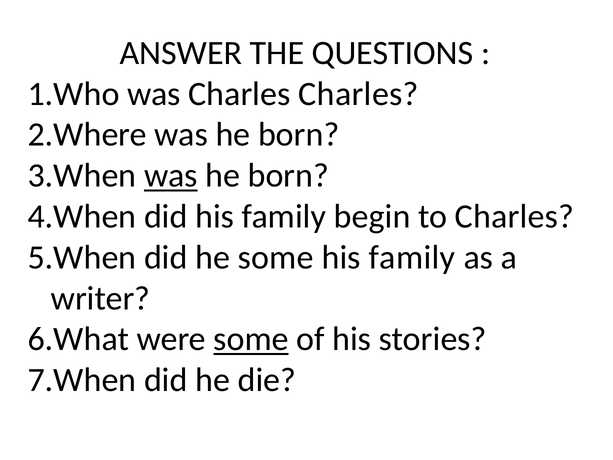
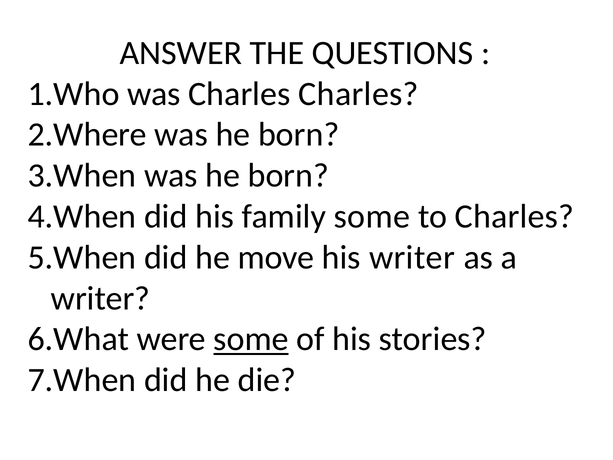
was underline: present -> none (171, 176)
family begin: begin -> some (372, 216)
he some: some -> move (276, 257)
family: family -> writer (412, 257)
